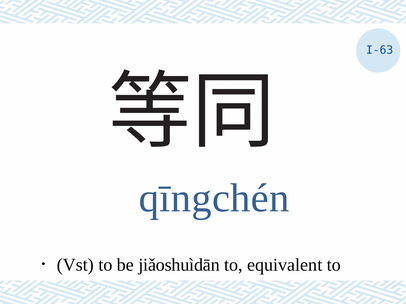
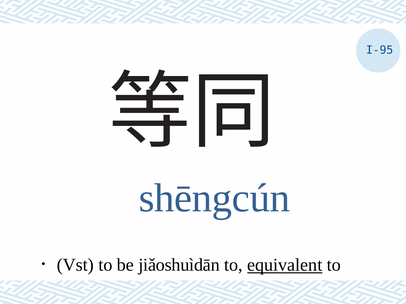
I-63: I-63 -> I-95 (380, 50)
qīngchén: qīngchén -> shēngcún (214, 198)
equivalent underline: none -> present (285, 265)
